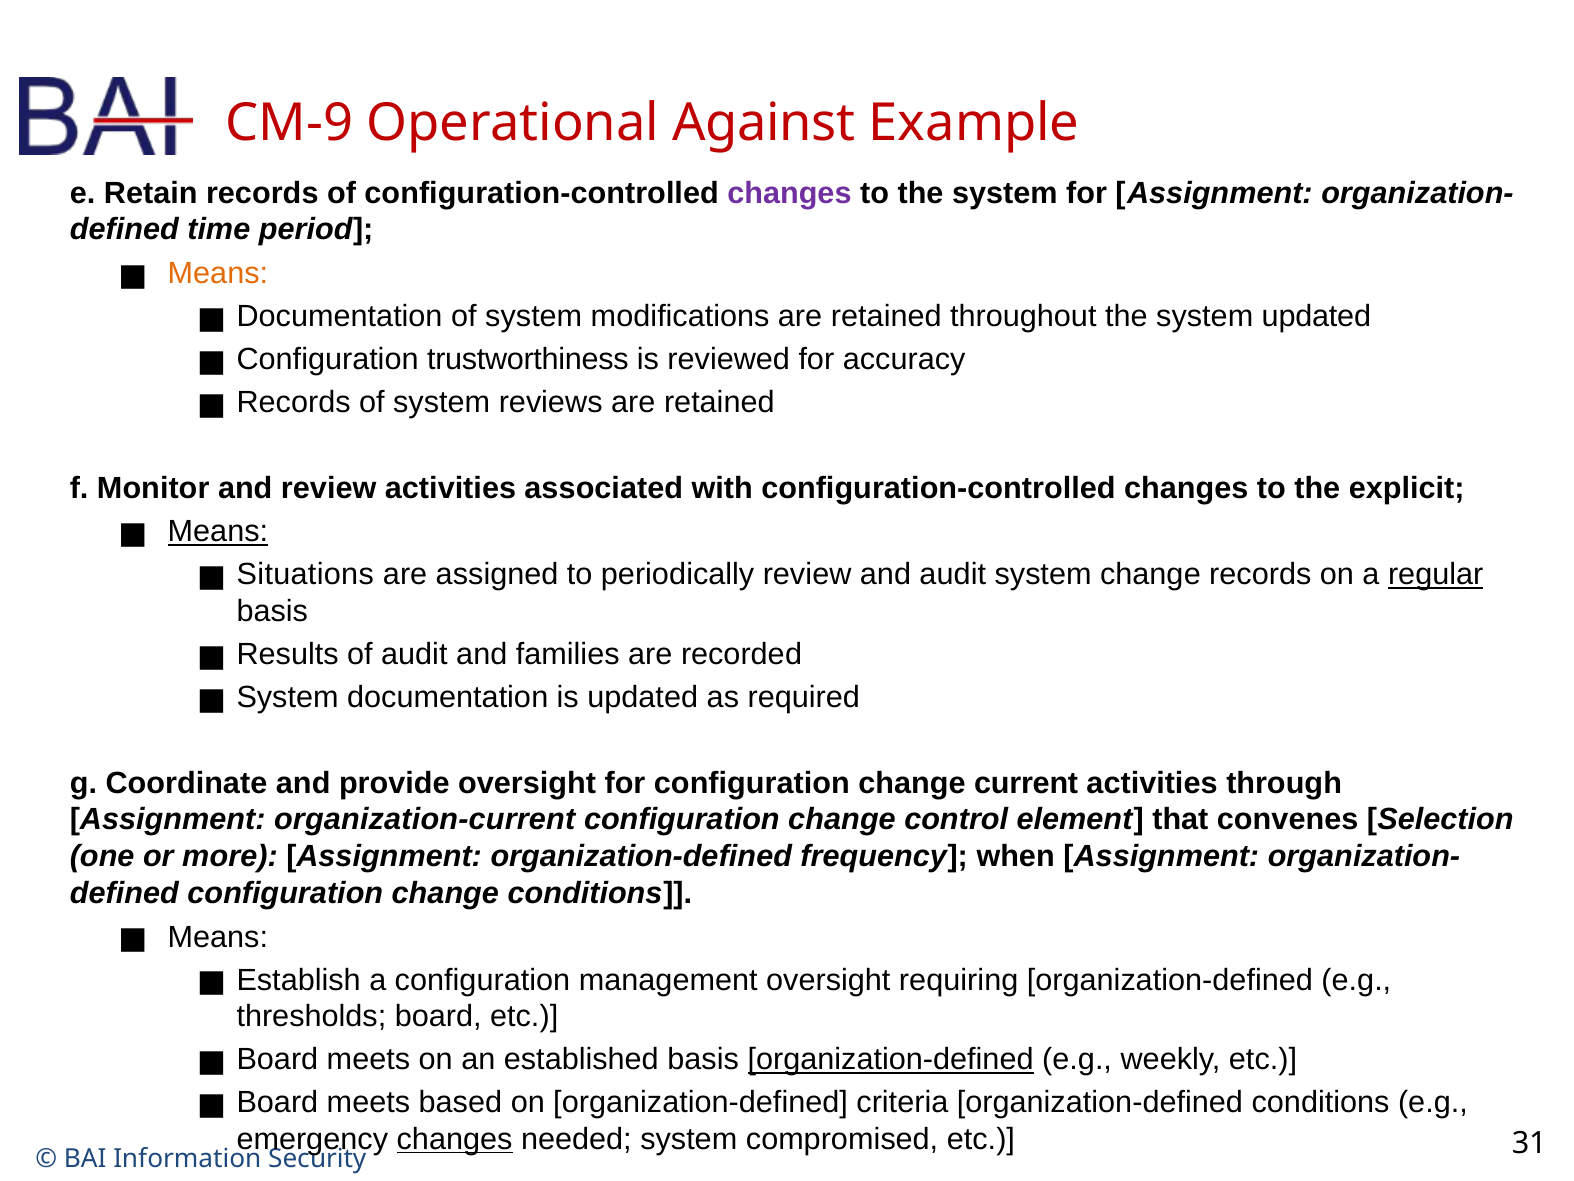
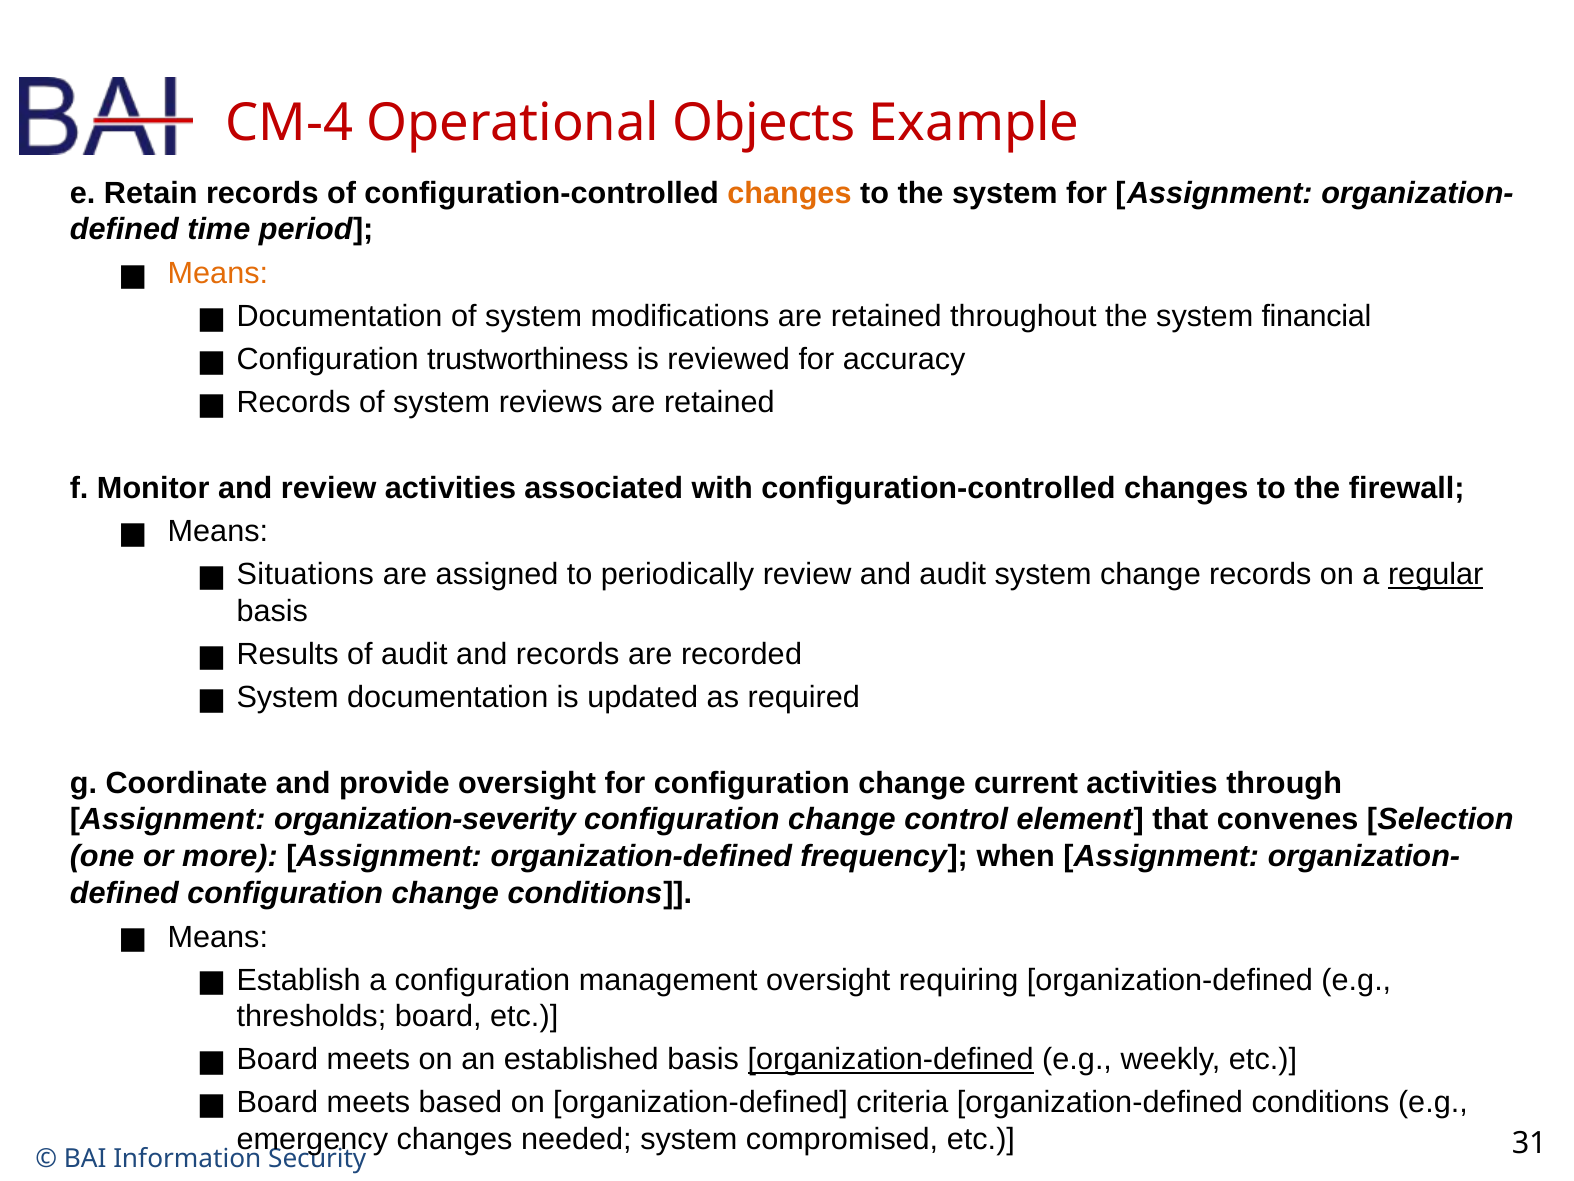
CM-9: CM-9 -> CM-4 (289, 123)
Against: Against -> Objects (764, 123)
changes colour: purple -> orange (789, 193)
system updated: updated -> financial (1316, 316)
explicit: explicit -> firewall (1407, 488)
Means underline: present -> none (218, 532)
and families: families -> records (568, 654)
organization-current: organization-current -> organization-severity (425, 819)
changes underline: present -> none (455, 1139)
